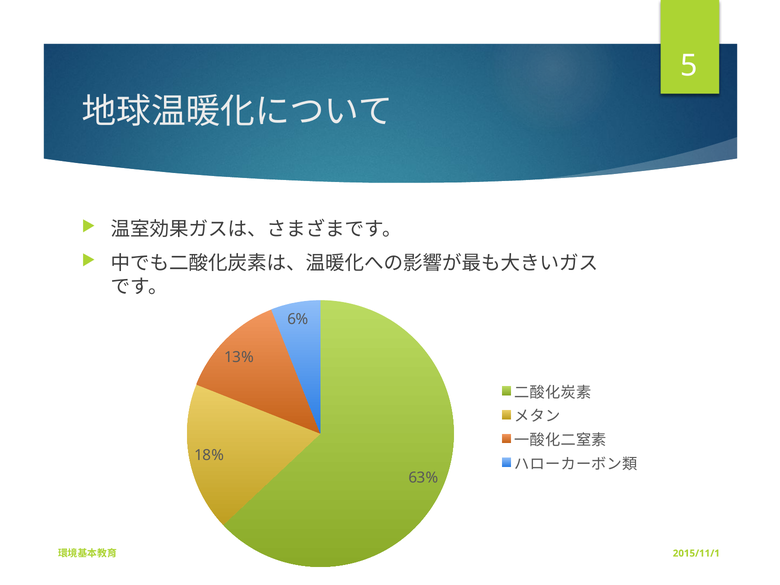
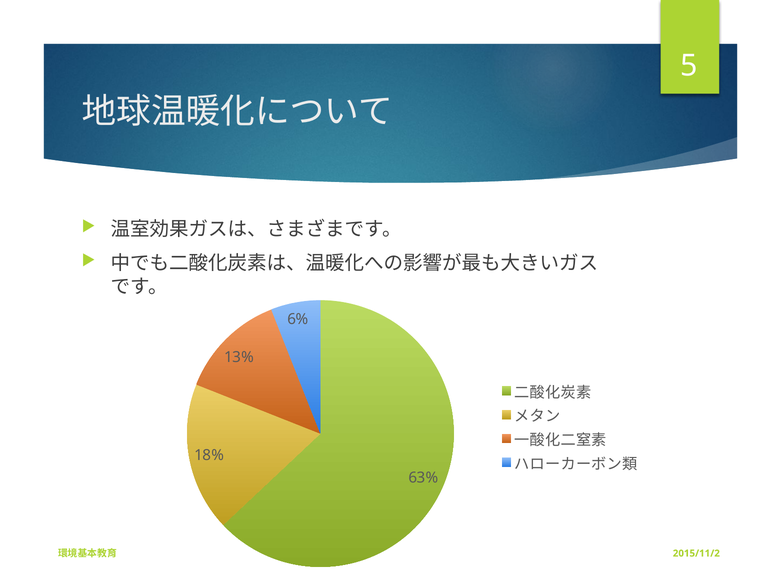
2015/11/1: 2015/11/1 -> 2015/11/2 (696, 553)
